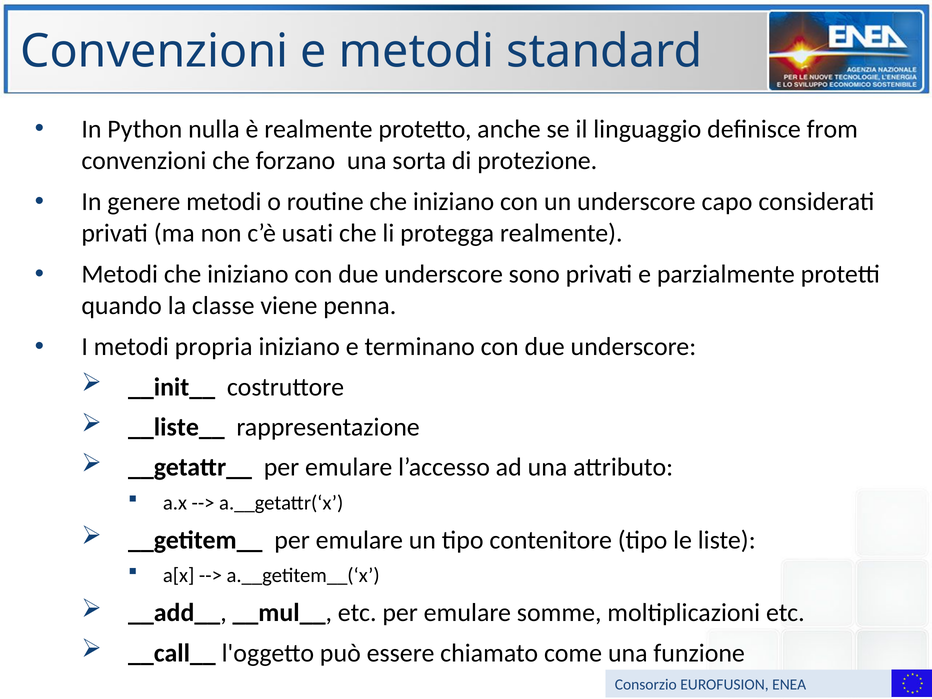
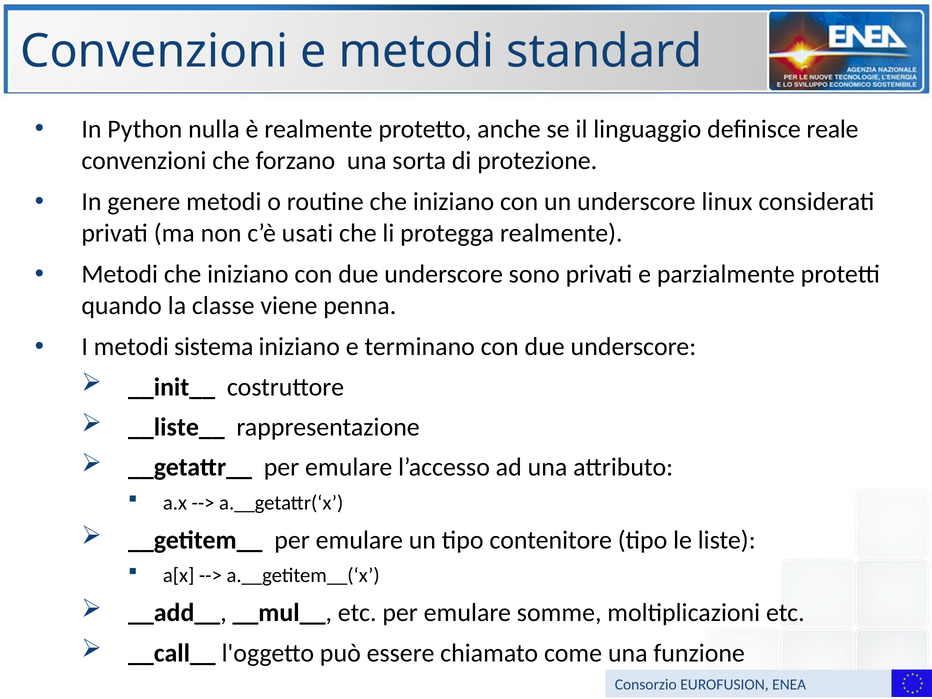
from: from -> reale (832, 129)
capo: capo -> linux (727, 202)
propria: propria -> sistema (214, 347)
